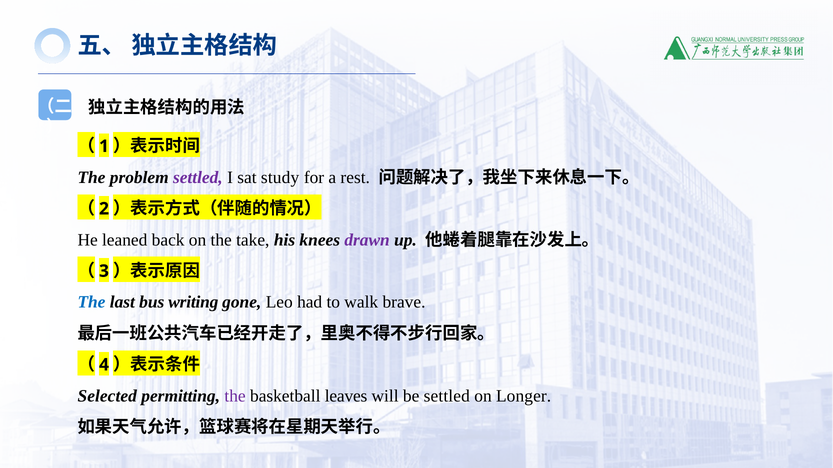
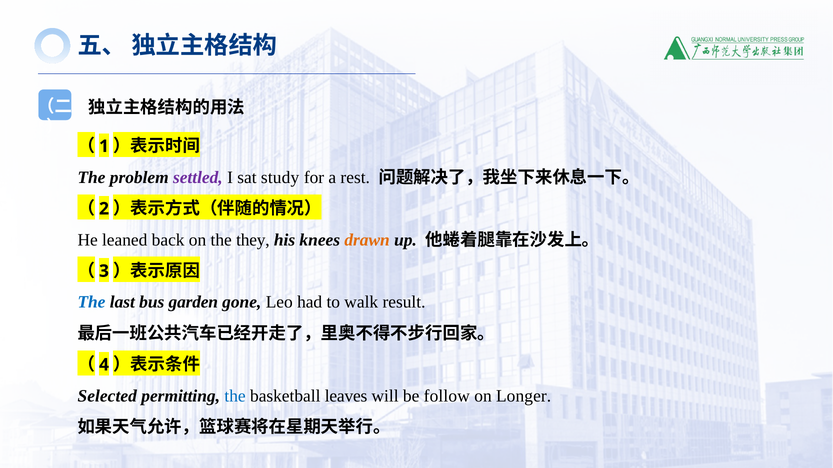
take: take -> they (253, 240)
drawn colour: purple -> orange (367, 240)
writing: writing -> garden (193, 303)
brave: brave -> result (404, 303)
the colour: purple -> blue (235, 396)
be settled: settled -> follow (447, 396)
